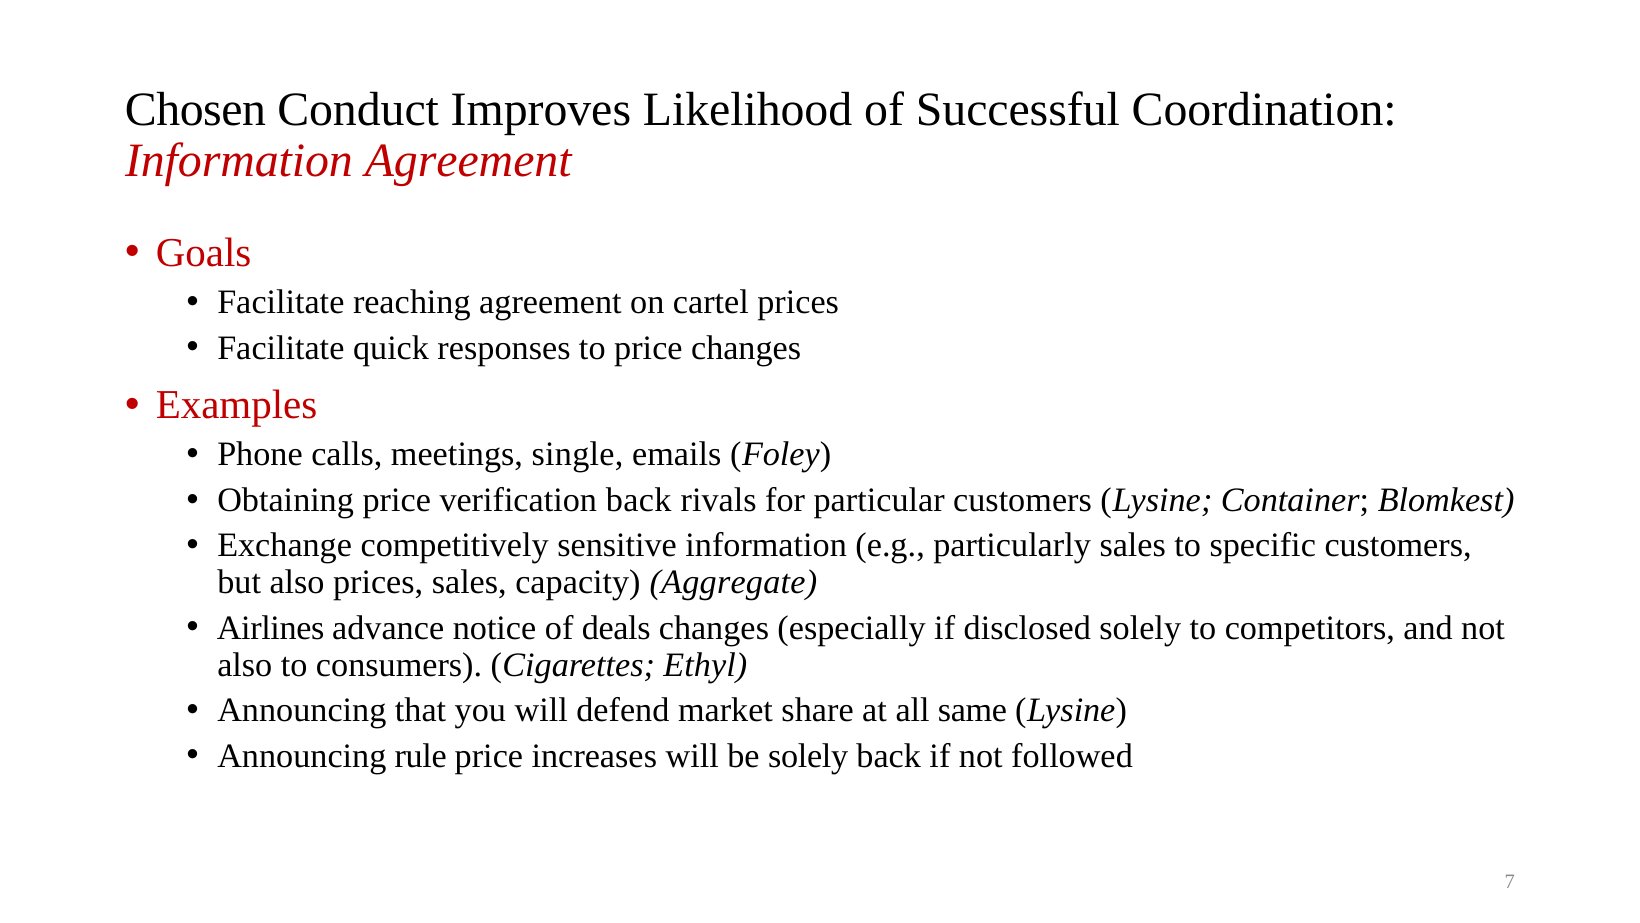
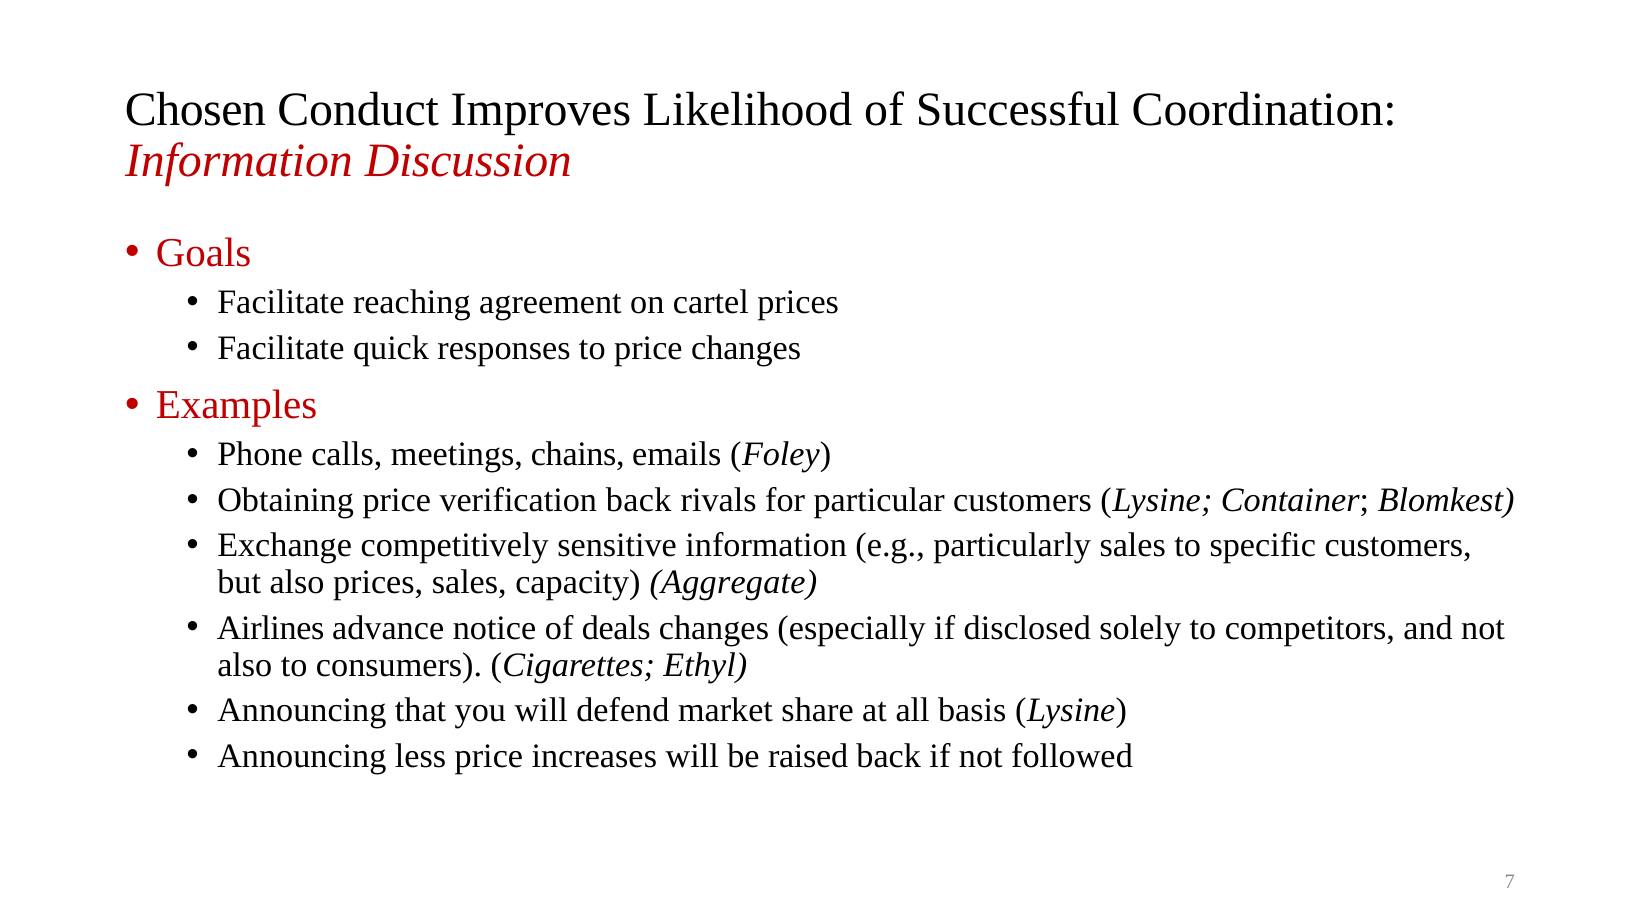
Information Agreement: Agreement -> Discussion (468, 161)
single: single -> chains (578, 454)
same: same -> basis (972, 710)
rule: rule -> less (421, 756)
be solely: solely -> raised (808, 756)
